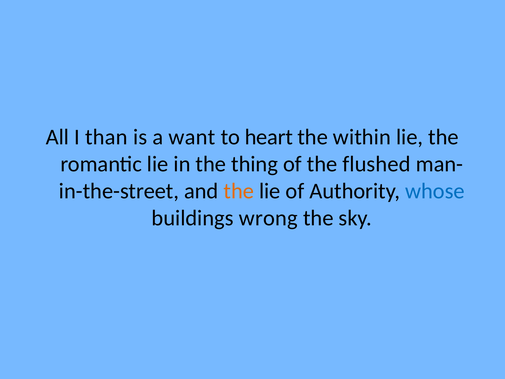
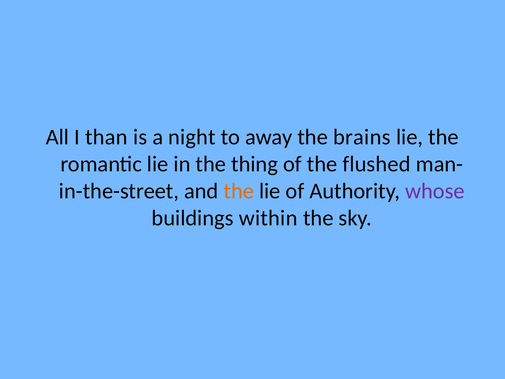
want: want -> night (192, 137)
heart: heart -> away (269, 137)
within: within -> brains (362, 137)
whose colour: blue -> purple (435, 191)
wrong: wrong -> within (268, 218)
